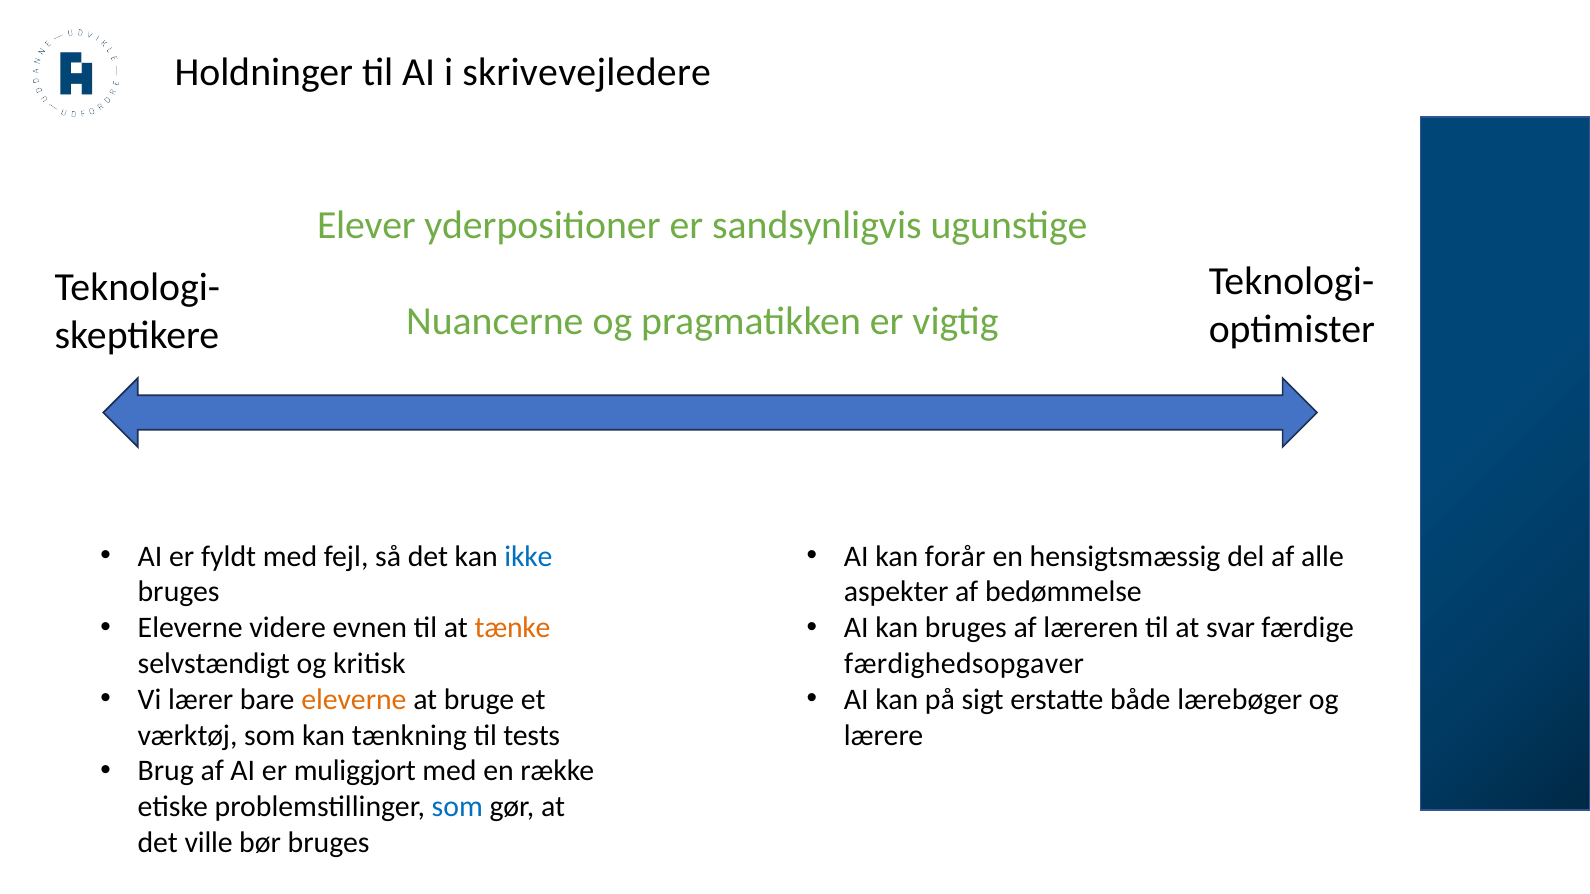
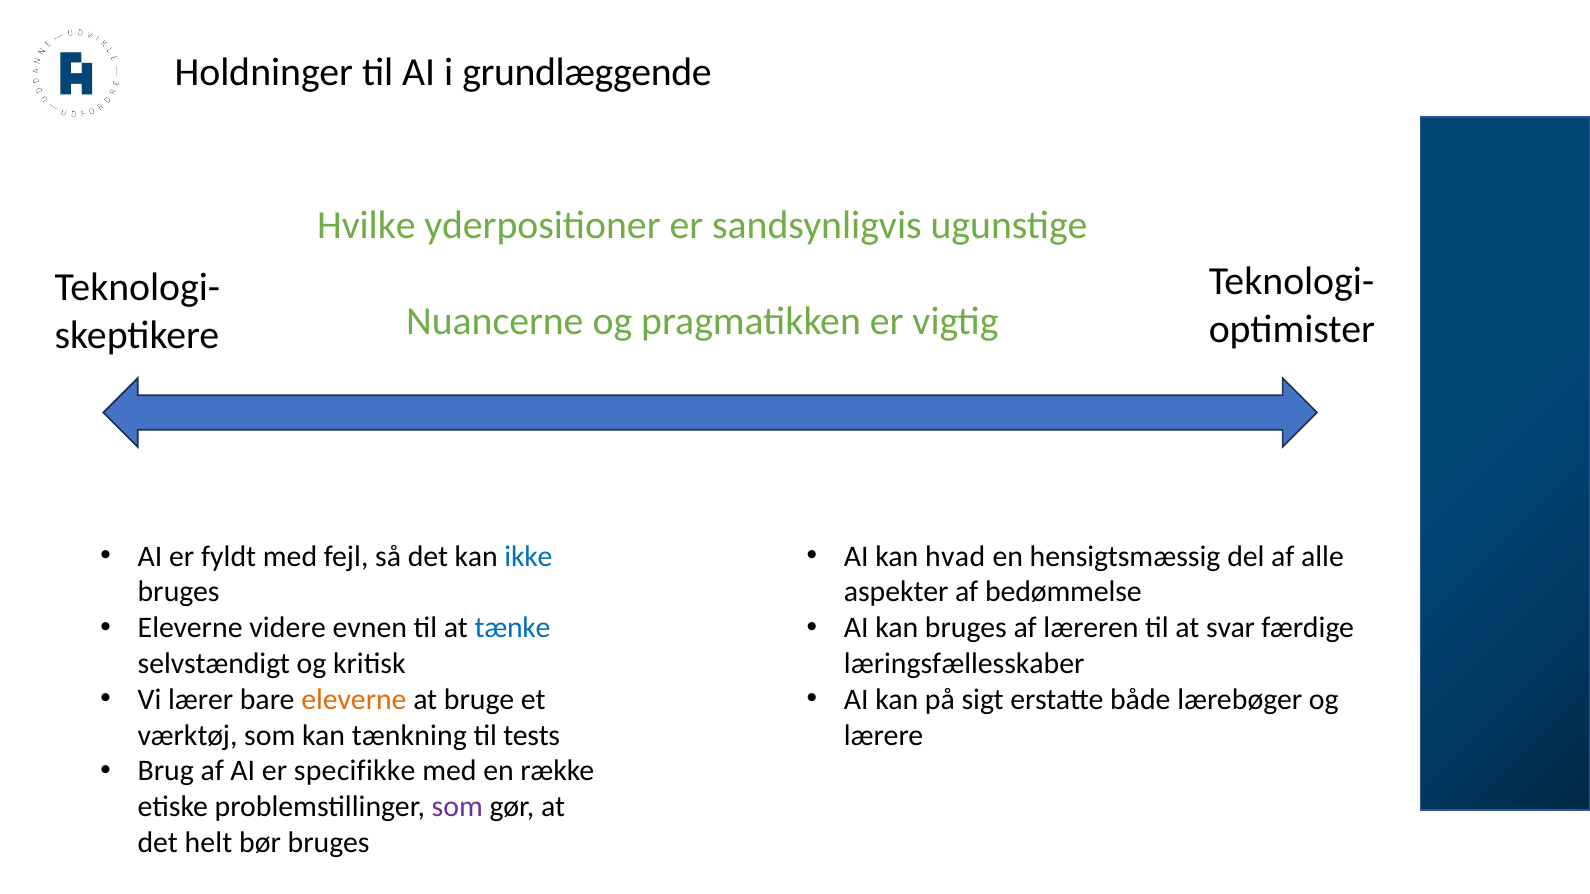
skrivevejledere: skrivevejledere -> grundlæggende (587, 72)
Elever: Elever -> Hvilke (366, 226)
forår: forår -> hvad (955, 557)
tænke colour: orange -> blue (513, 628)
færdighedsopgaver: færdighedsopgaver -> læringsfællesskaber (964, 664)
muliggjort: muliggjort -> specifikke (355, 771)
som colour: blue -> purple (457, 807)
ville: ville -> helt (208, 843)
